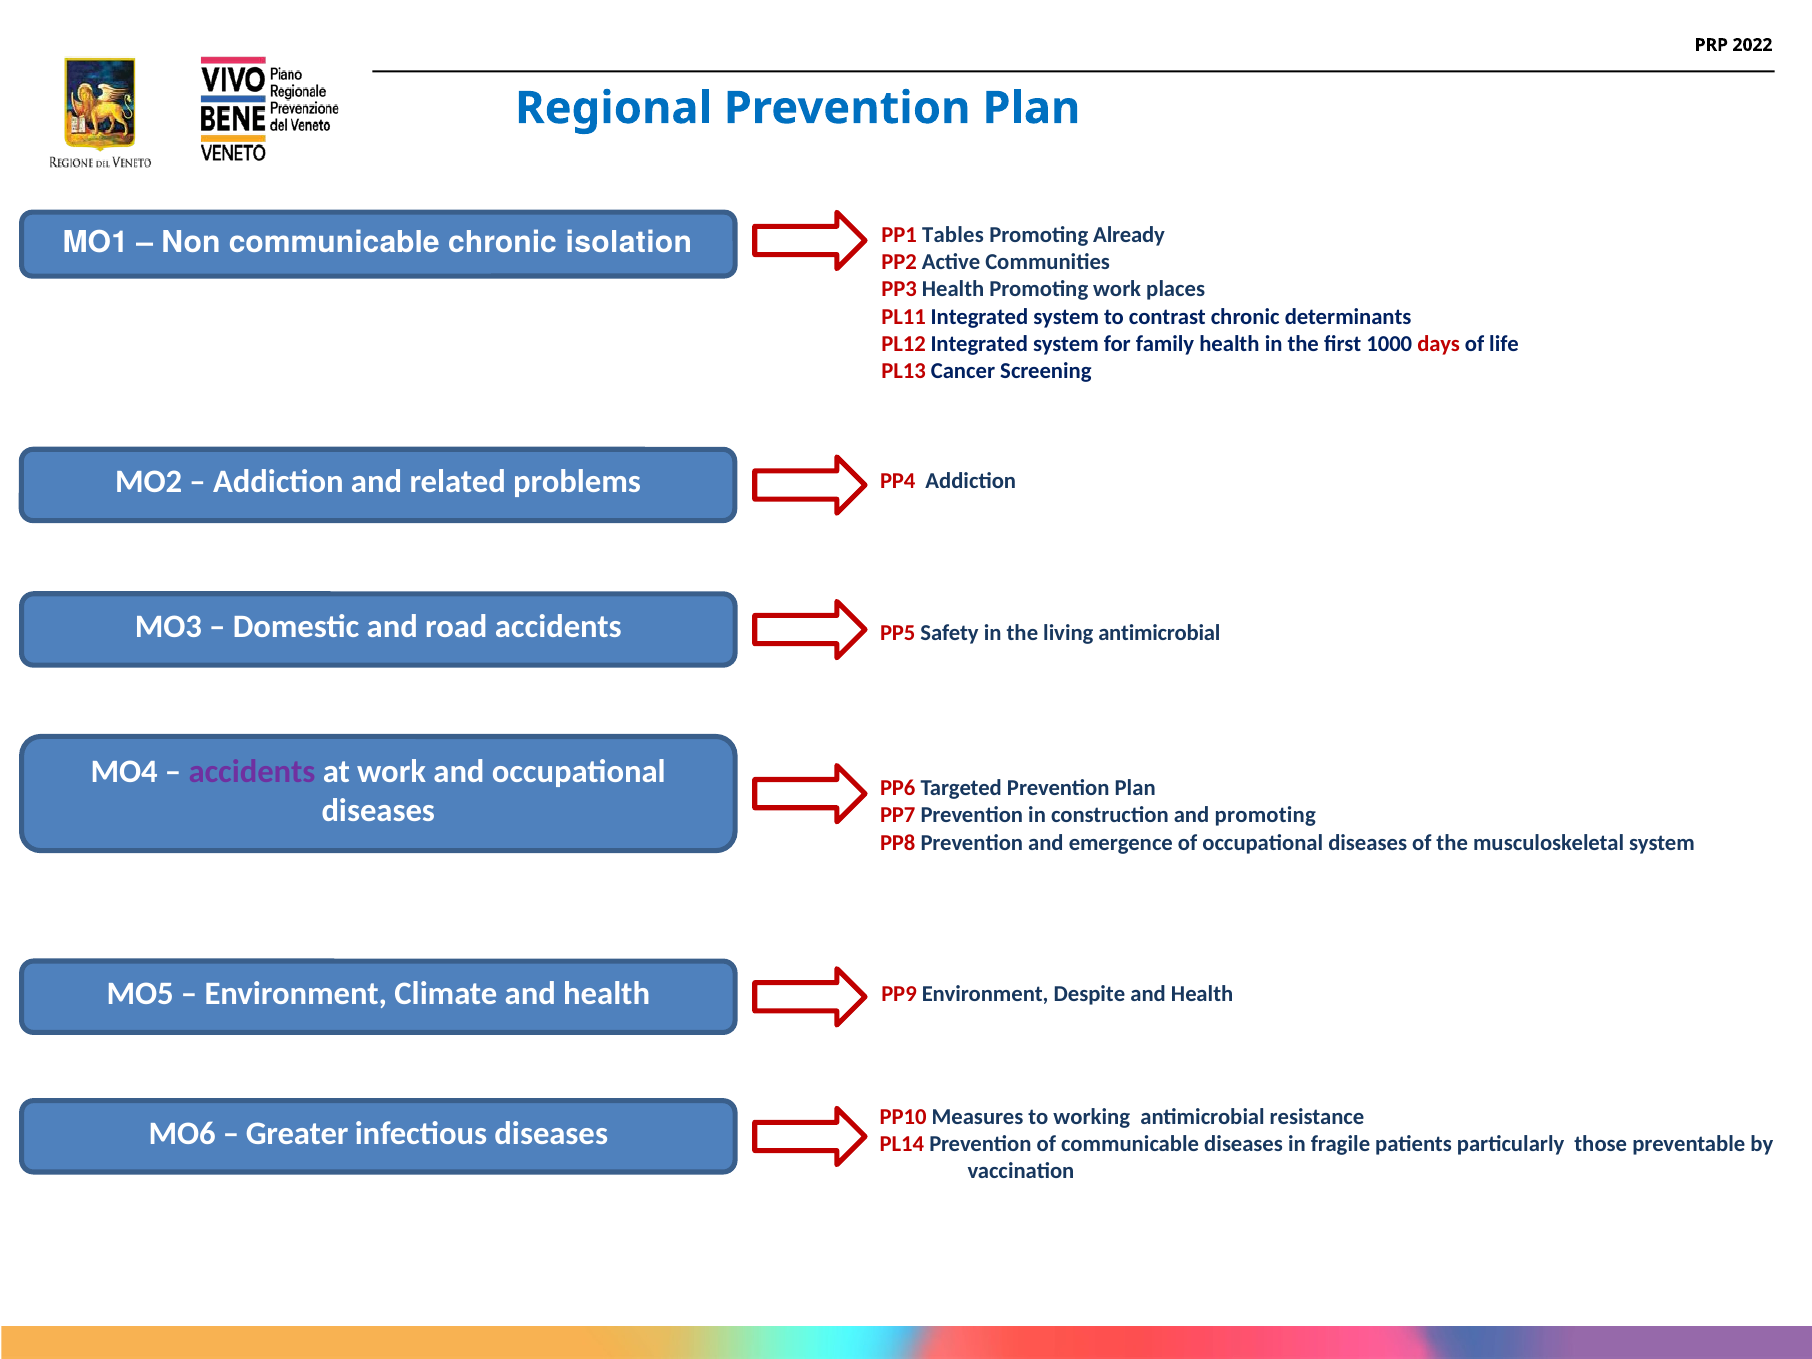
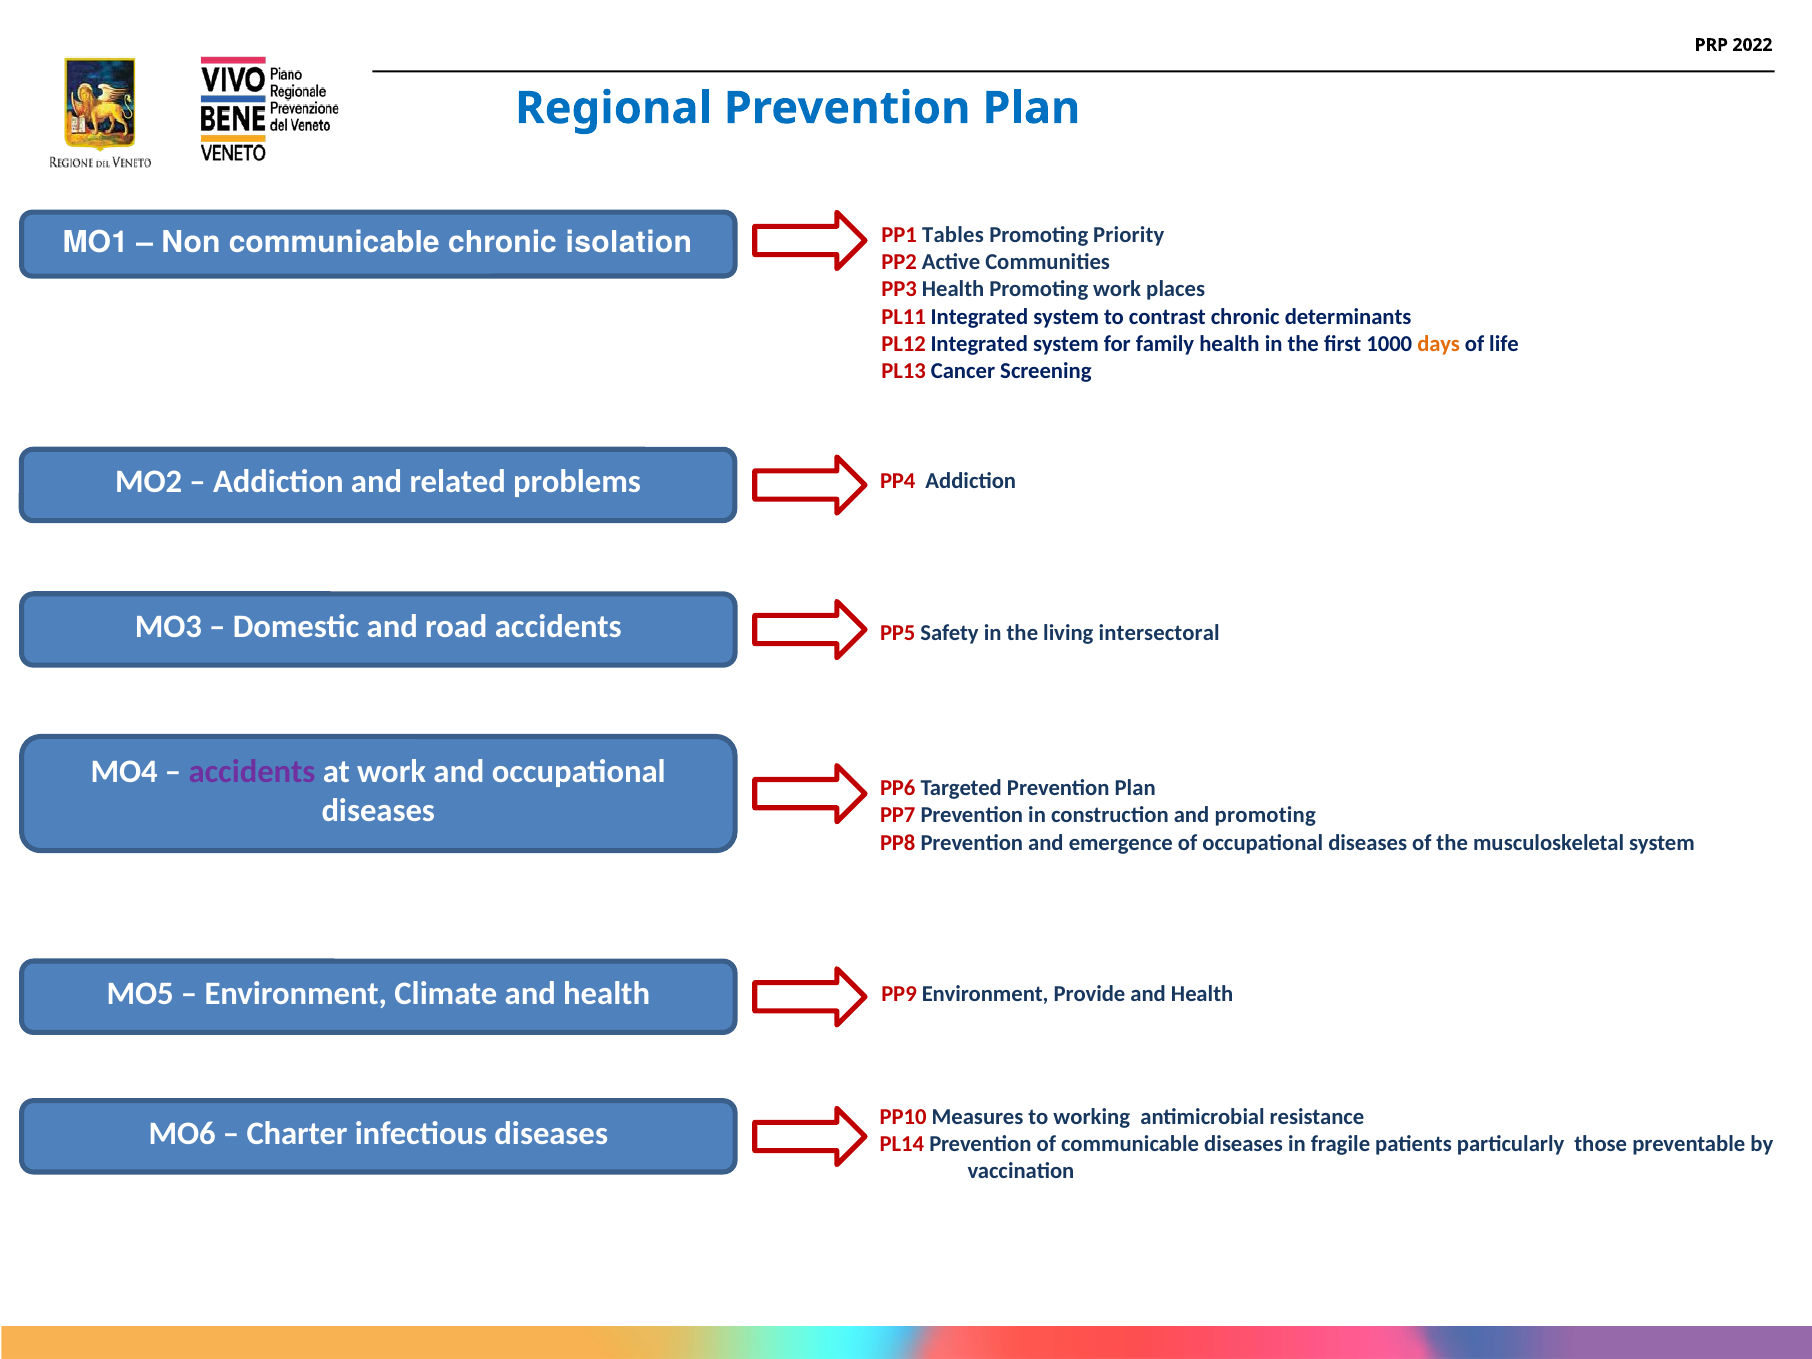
Already: Already -> Priority (1129, 235)
days colour: red -> orange (1439, 344)
living antimicrobial: antimicrobial -> intersectoral (1159, 633)
Despite: Despite -> Provide (1089, 994)
Greater: Greater -> Charter (297, 1133)
